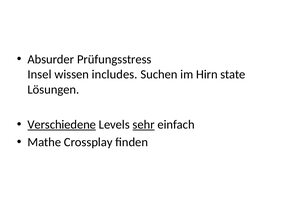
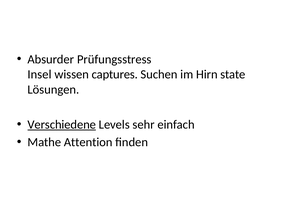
includes: includes -> captures (115, 74)
sehr underline: present -> none (144, 124)
Crossplay: Crossplay -> Attention (88, 142)
